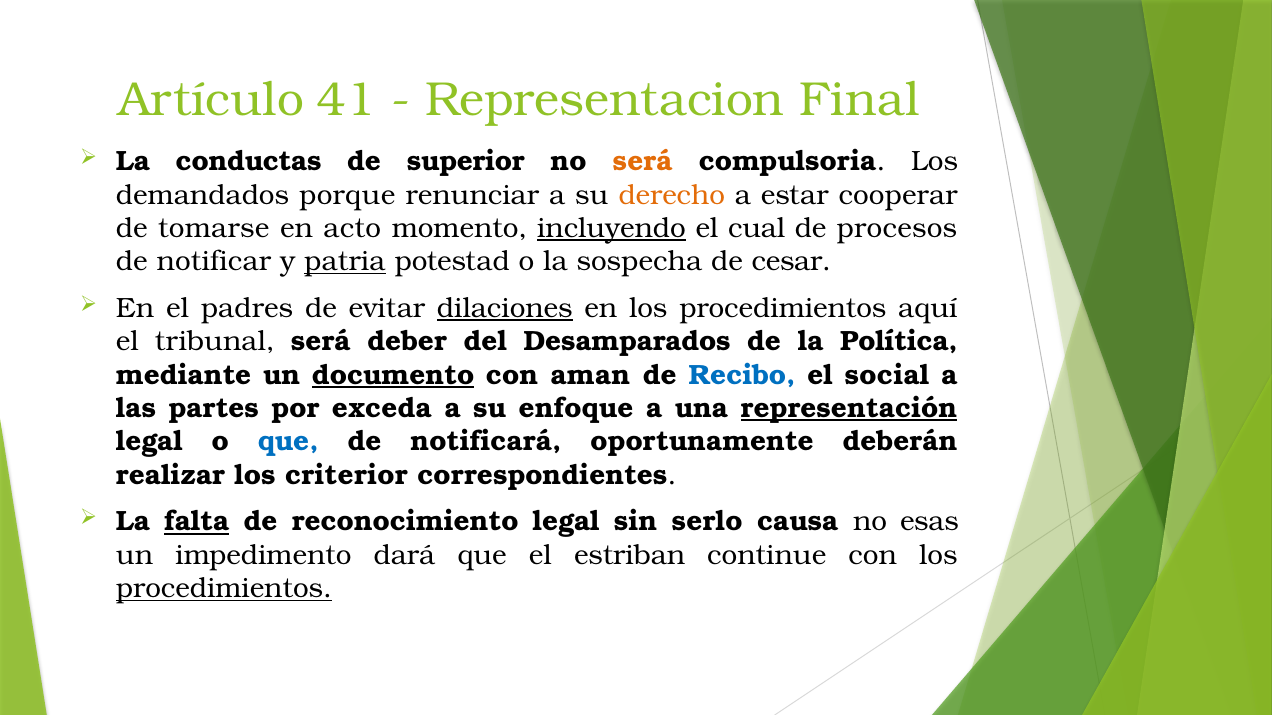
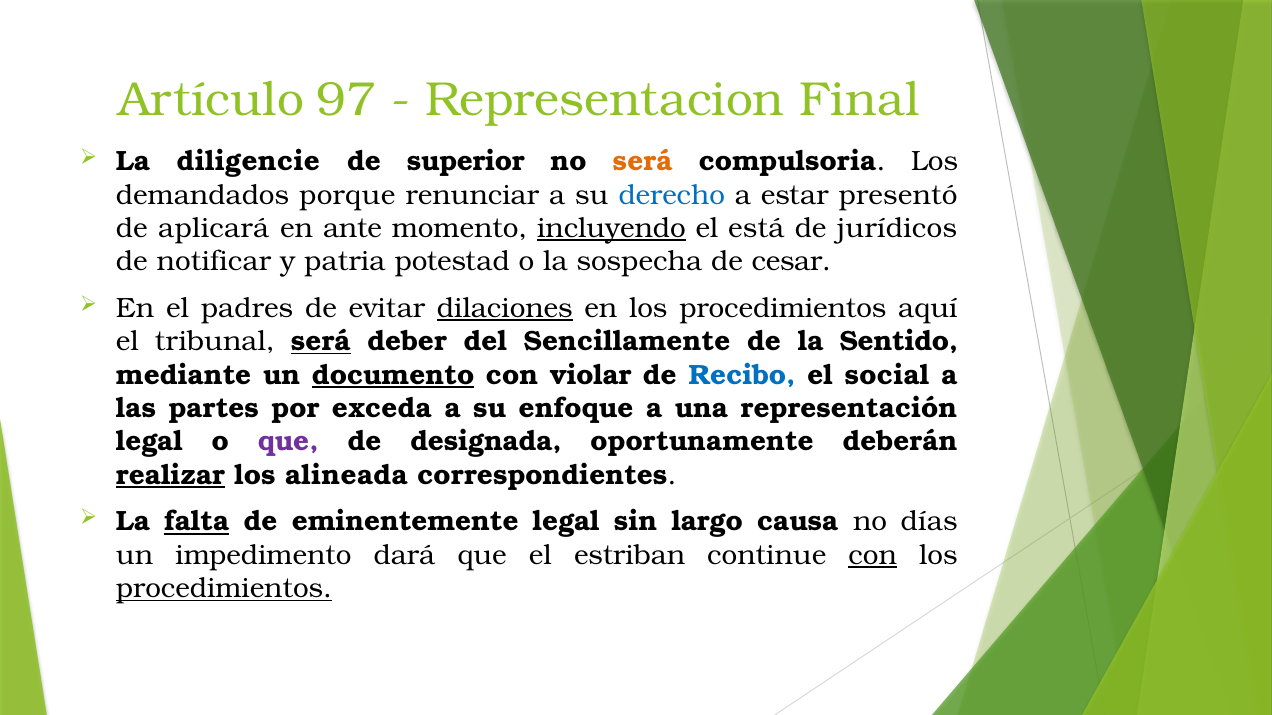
41: 41 -> 97 (347, 100)
conductas: conductas -> diligencie (248, 162)
derecho colour: orange -> blue (672, 195)
cooperar: cooperar -> presentó (898, 195)
tomarse: tomarse -> aplicará (214, 228)
acto: acto -> ante (353, 228)
cual: cual -> está (756, 228)
procesos: procesos -> jurídicos (897, 228)
patria underline: present -> none (345, 262)
será underline: none -> present (321, 342)
Desamparados: Desamparados -> Sencillamente (627, 342)
Política: Política -> Sentido (899, 342)
aman: aman -> violar (591, 375)
representación underline: present -> none (849, 409)
que colour: blue -> purple (288, 442)
notificará: notificará -> designada (486, 442)
realizar underline: none -> present (170, 475)
criterior: criterior -> alineada (346, 475)
reconocimiento: reconocimiento -> eminentemente (405, 522)
serlo: serlo -> largo (707, 522)
esas: esas -> días (929, 522)
con underline: none -> present (873, 555)
